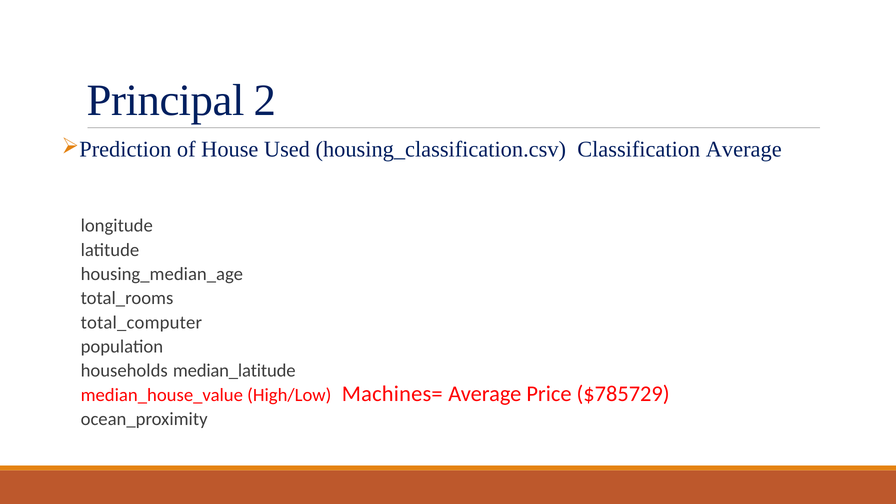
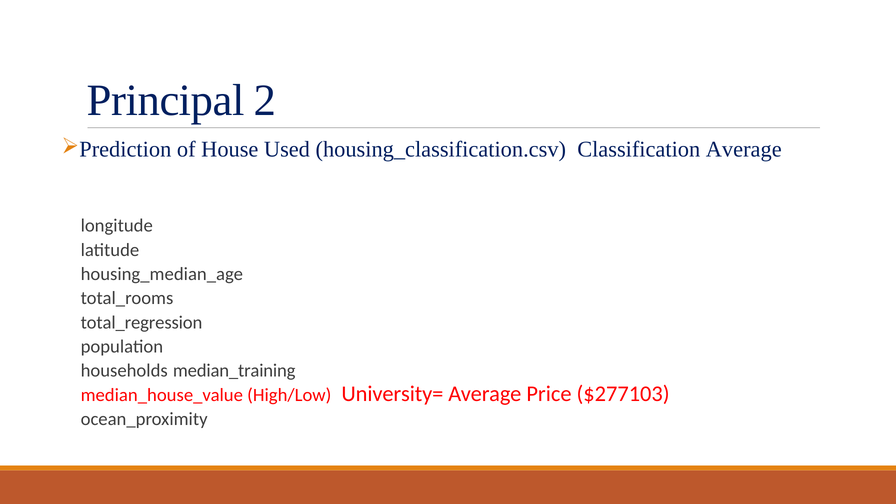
total_computer: total_computer -> total_regression (142, 322)
median_latitude: median_latitude -> median_training (234, 371)
Machines=: Machines= -> University= (392, 394)
$785729: $785729 -> $277103 (623, 394)
